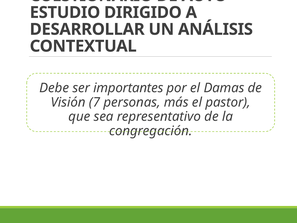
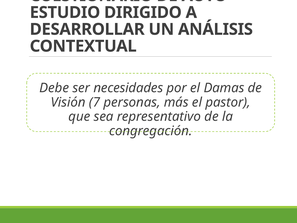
importantes: importantes -> necesidades (128, 88)
